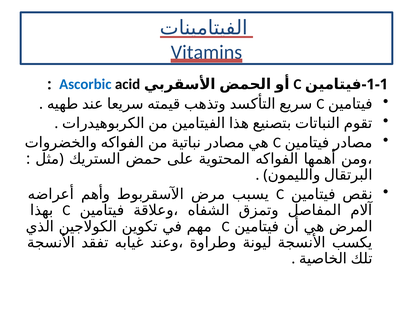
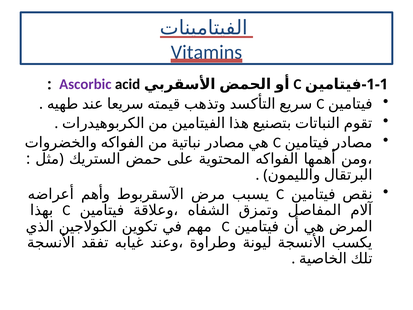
Ascorbic colour: blue -> purple (85, 84)
